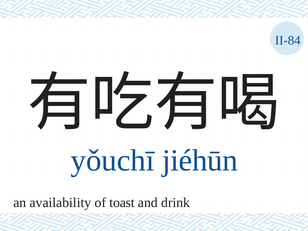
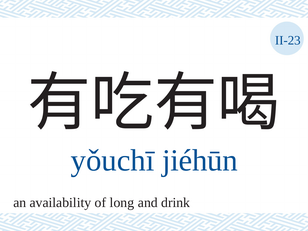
II-84: II-84 -> II-23 (288, 40)
toast: toast -> long (122, 203)
